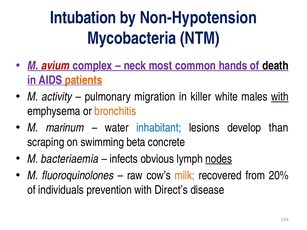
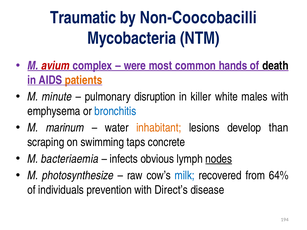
Intubation: Intubation -> Traumatic (83, 18)
Non-Hypotension: Non-Hypotension -> Non-Coocobacilli (198, 18)
neck: neck -> were (135, 66)
activity: activity -> minute (57, 97)
migration: migration -> disruption (155, 97)
with underline: present -> none (280, 97)
bronchitis colour: orange -> blue (115, 111)
inhabitant colour: blue -> orange (159, 128)
beta: beta -> taps (136, 142)
fluoroquinolones: fluoroquinolones -> photosynthesize (78, 176)
milk colour: orange -> blue (185, 176)
20%: 20% -> 64% (279, 176)
